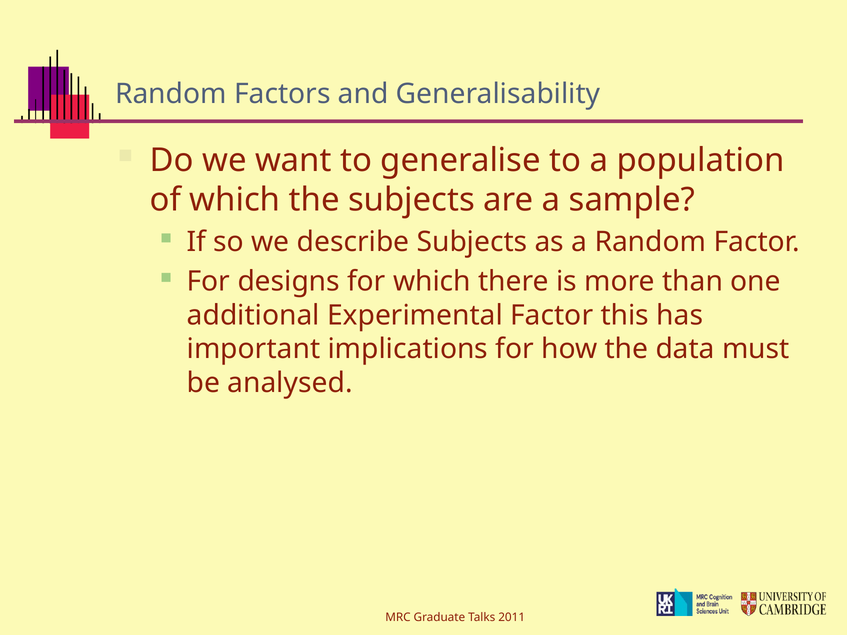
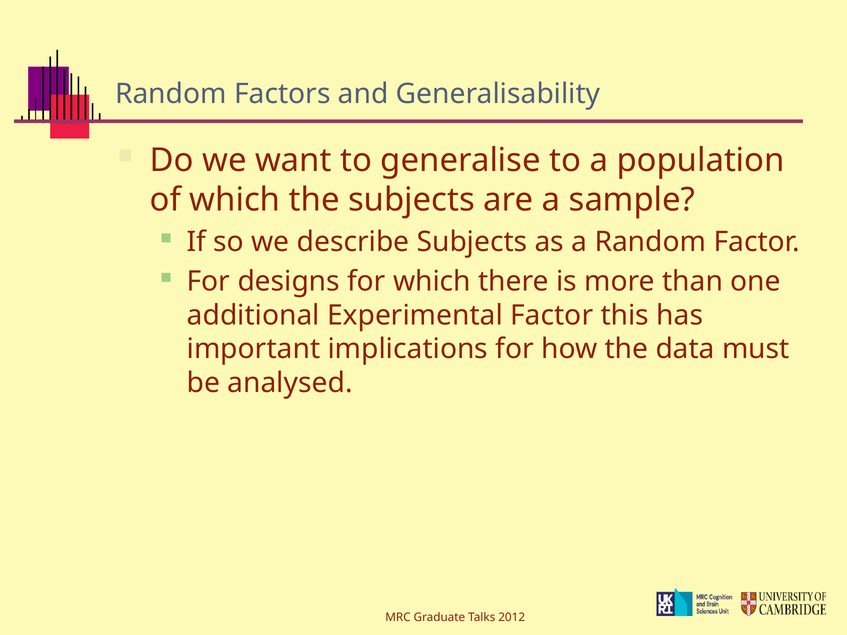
2011: 2011 -> 2012 (512, 618)
